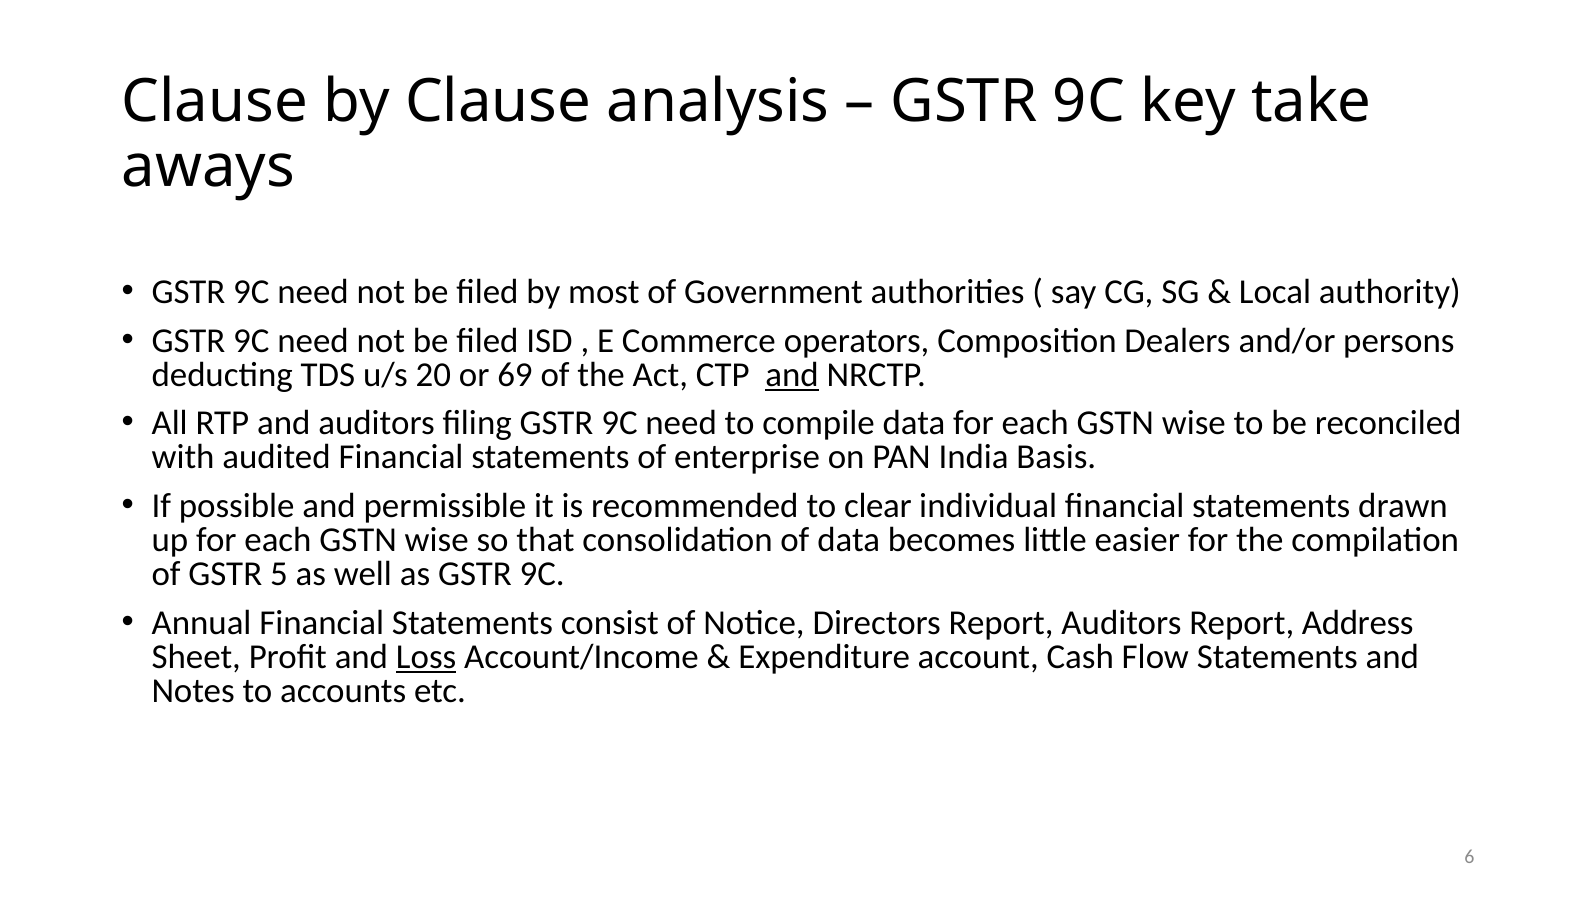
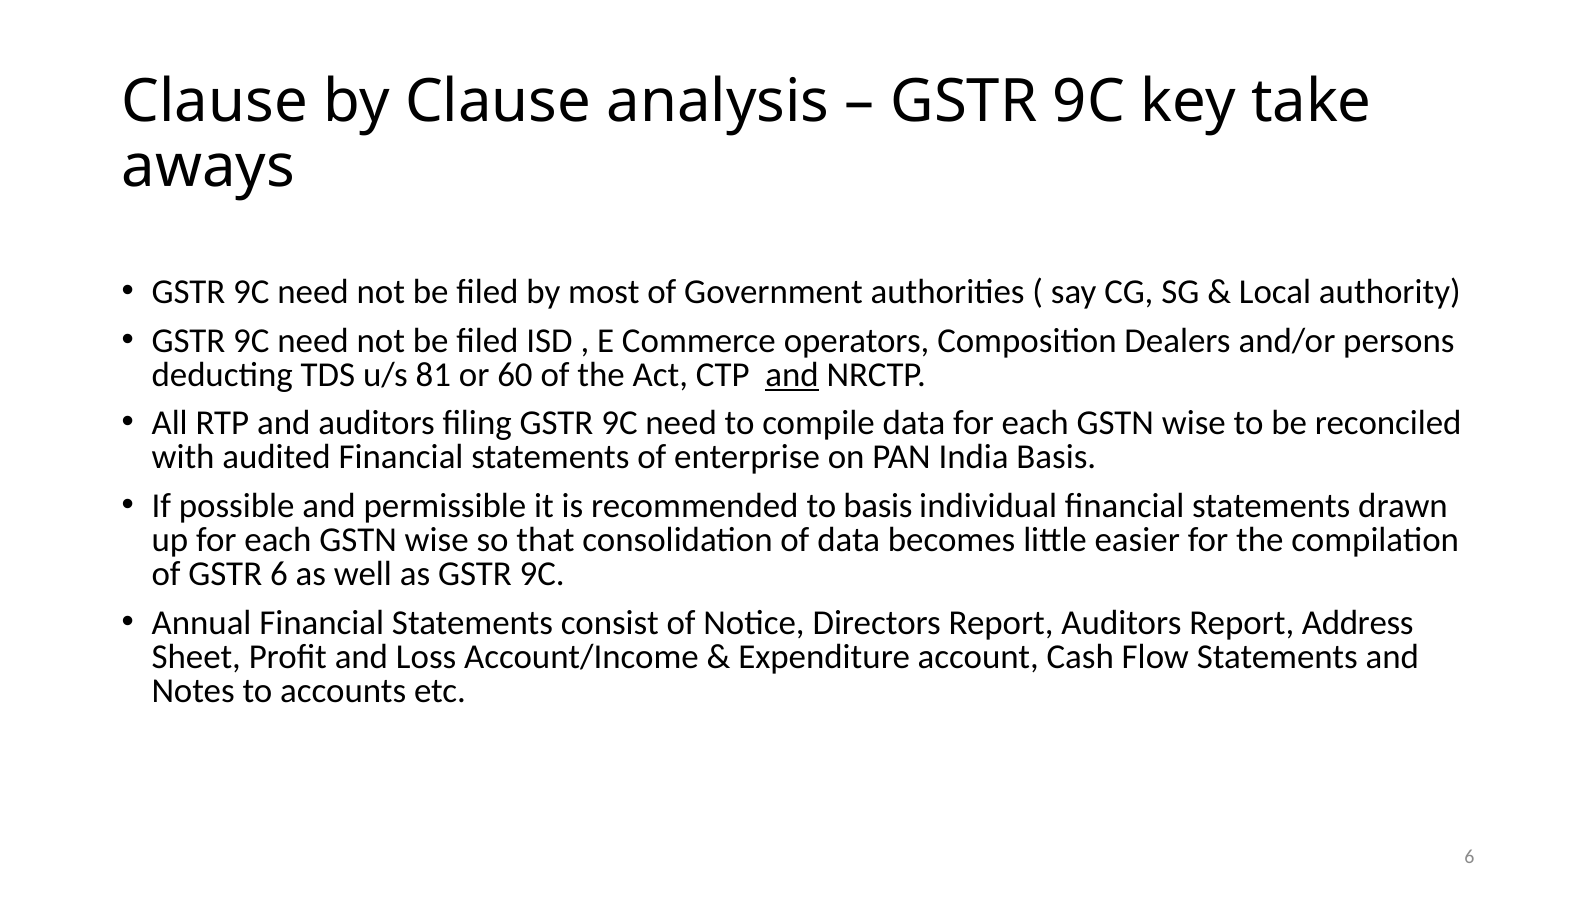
20: 20 -> 81 (433, 374)
69: 69 -> 60 (515, 374)
to clear: clear -> basis (878, 506)
GSTR 5: 5 -> 6 (279, 574)
Loss underline: present -> none (426, 657)
